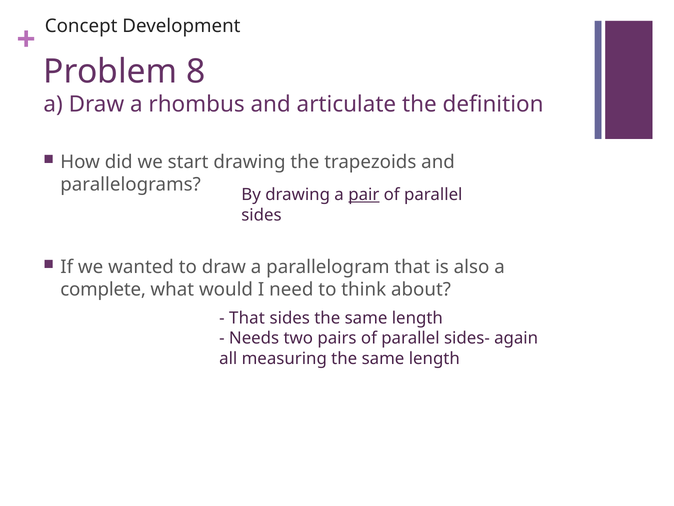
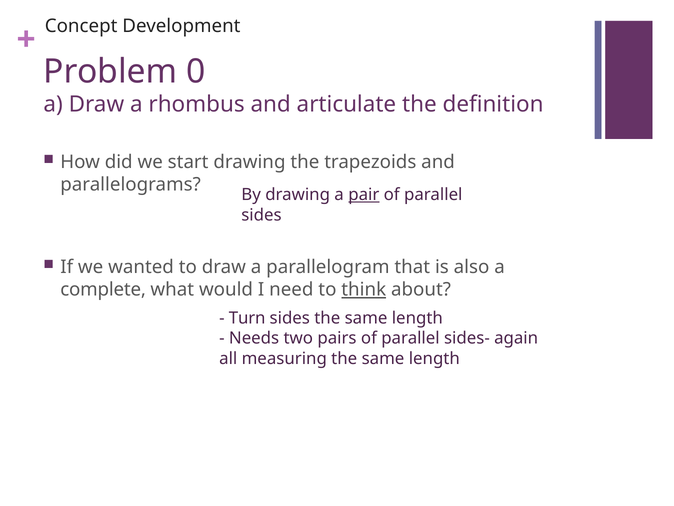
8: 8 -> 0 (196, 71)
think underline: none -> present (364, 289)
That: That -> Turn (247, 318)
